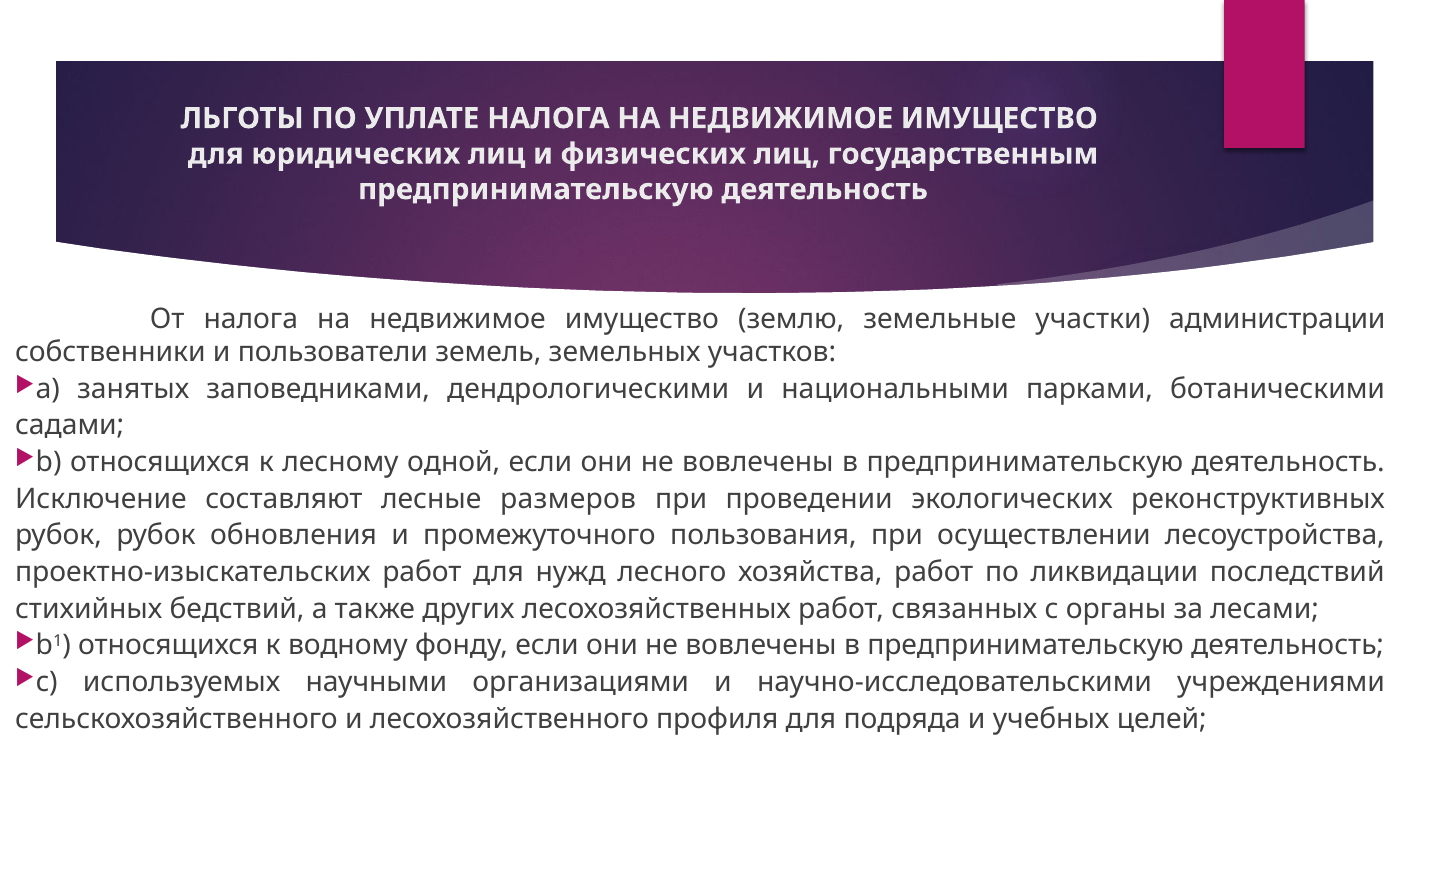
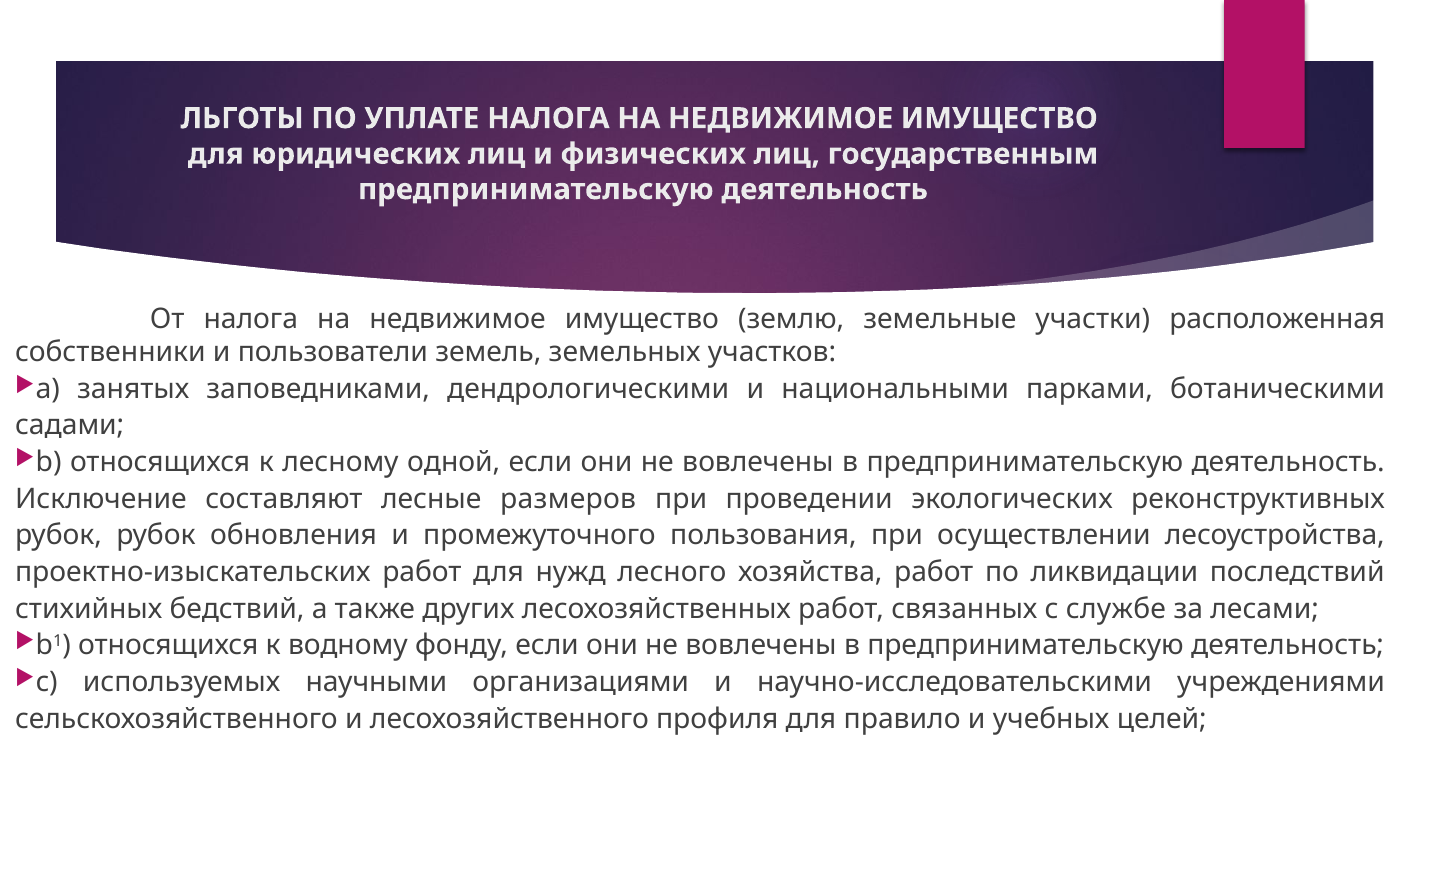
администрации: администрации -> расположенная (1277, 320)
органы: органы -> службе (1116, 609)
подряда: подряда -> правило (902, 719)
